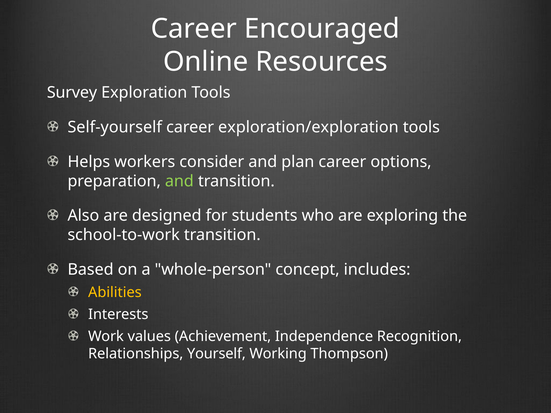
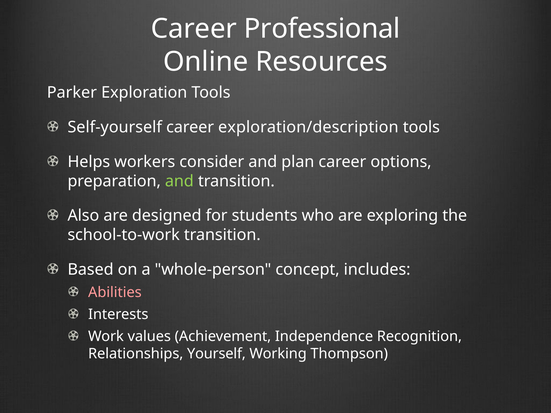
Encouraged: Encouraged -> Professional (322, 29)
Survey: Survey -> Parker (72, 93)
exploration/exploration: exploration/exploration -> exploration/description (308, 127)
Abilities colour: yellow -> pink (115, 293)
